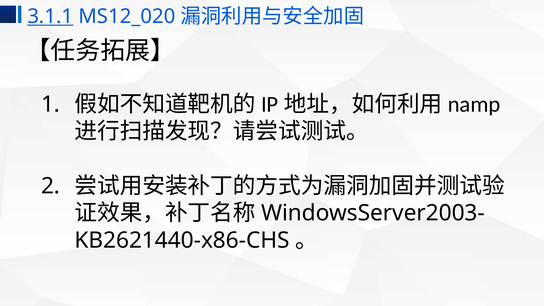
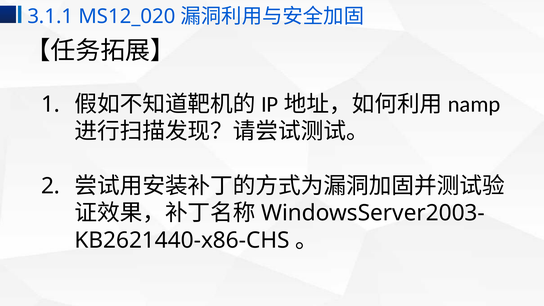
3.1.1 underline: present -> none (50, 16)
